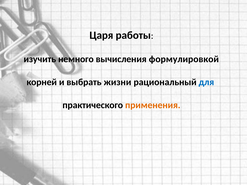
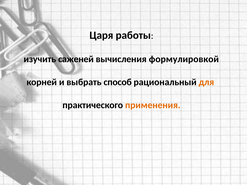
немного: немного -> саженей (76, 59)
жизни: жизни -> способ (118, 82)
для colour: blue -> orange (206, 82)
